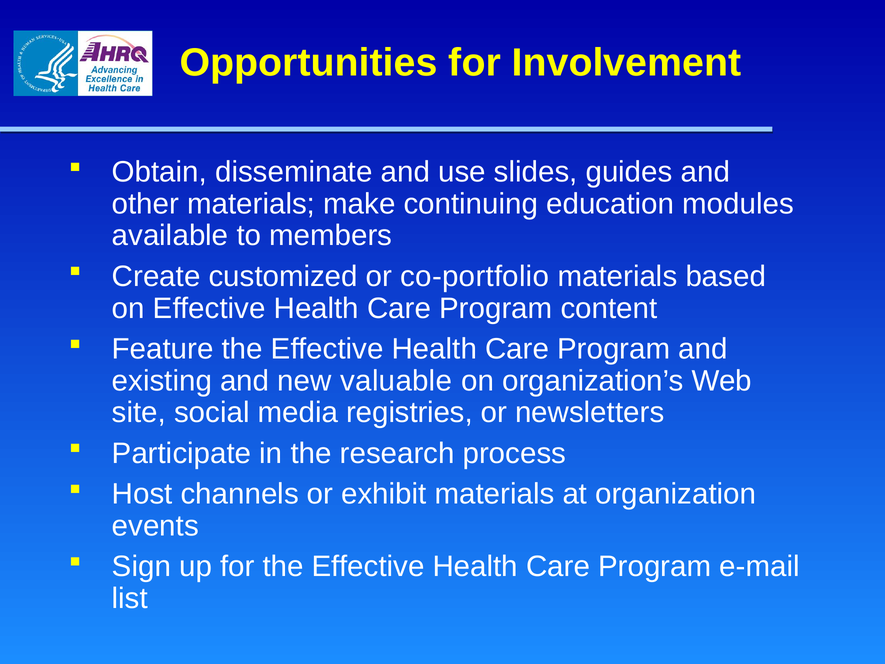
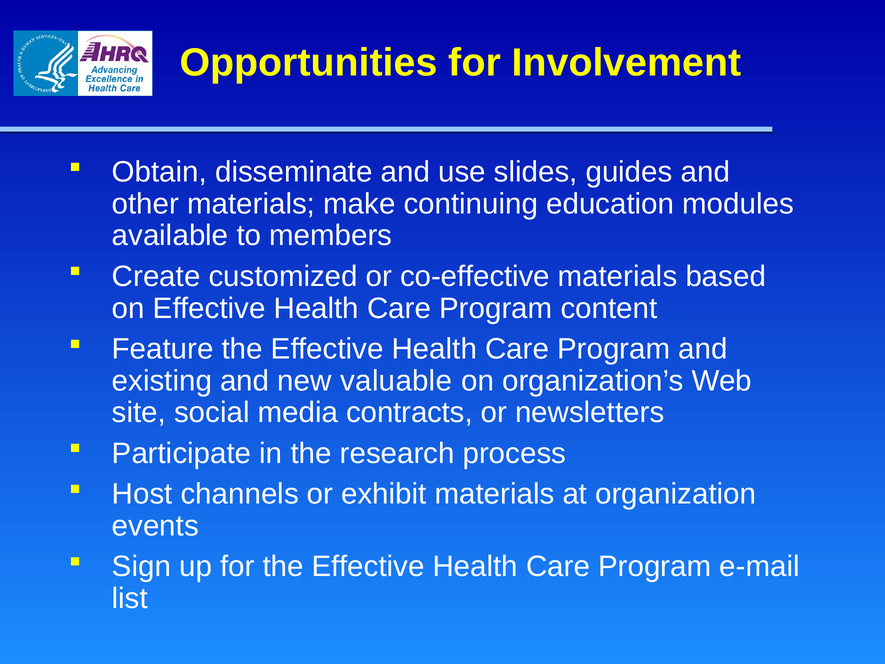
co-portfolio: co-portfolio -> co-effective (475, 276)
registries: registries -> contracts (410, 413)
